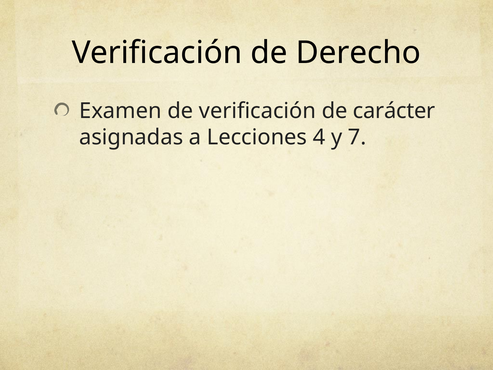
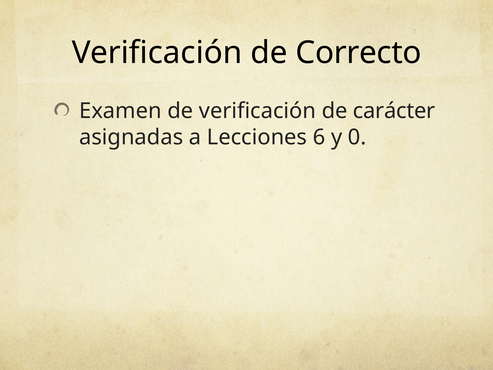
Derecho: Derecho -> Correcto (359, 53)
4: 4 -> 6 (319, 137)
7: 7 -> 0 (357, 137)
